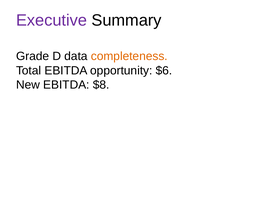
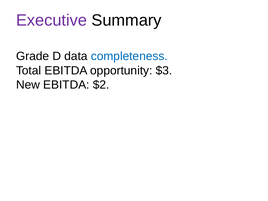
completeness colour: orange -> blue (129, 56)
$6: $6 -> $3 (164, 70)
$8: $8 -> $2 (101, 85)
